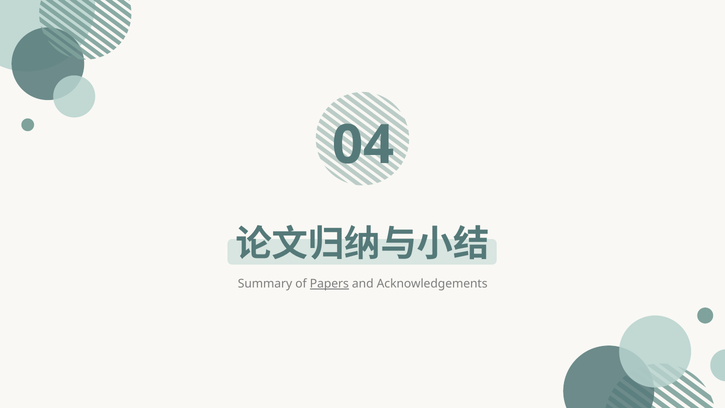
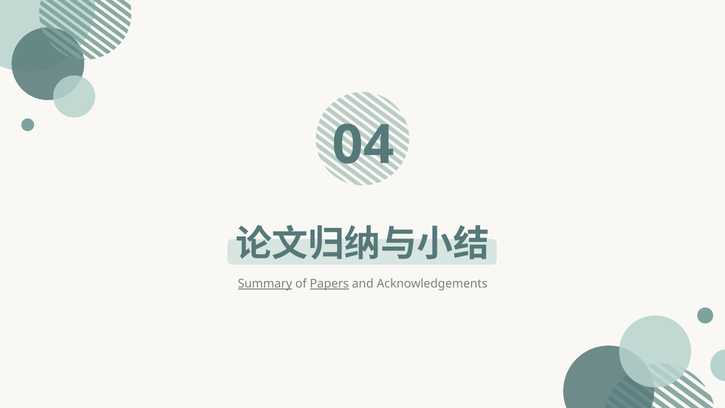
Summary underline: none -> present (265, 284)
